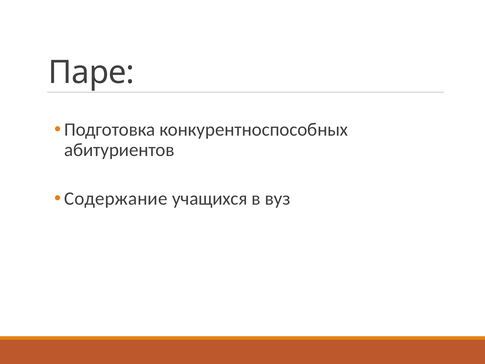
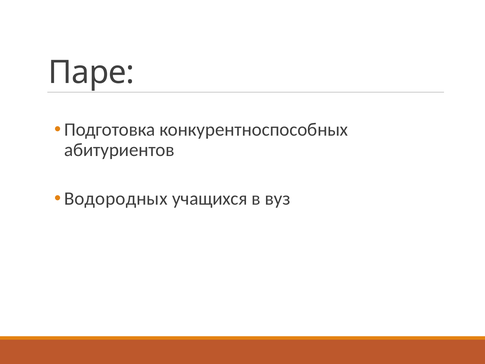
Содержание: Содержание -> Водородных (116, 199)
